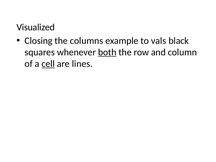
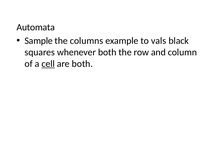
Visualized: Visualized -> Automata (36, 27)
Closing: Closing -> Sample (39, 41)
both underline: present -> none (107, 52)
are lines: lines -> both (82, 64)
